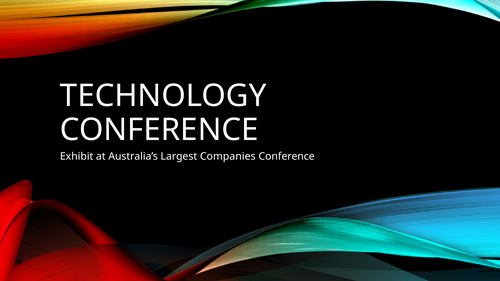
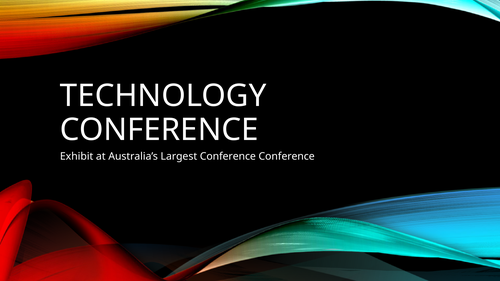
Largest Companies: Companies -> Conference (228, 156)
